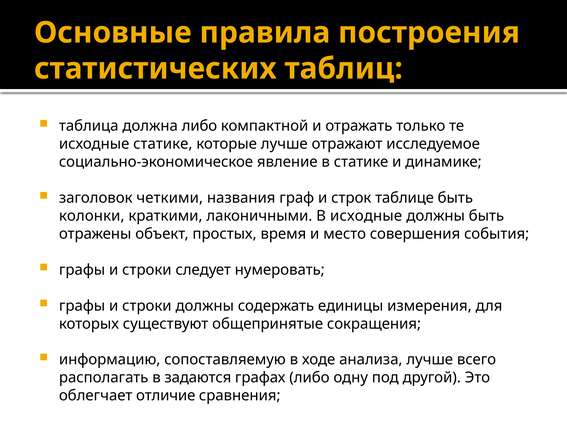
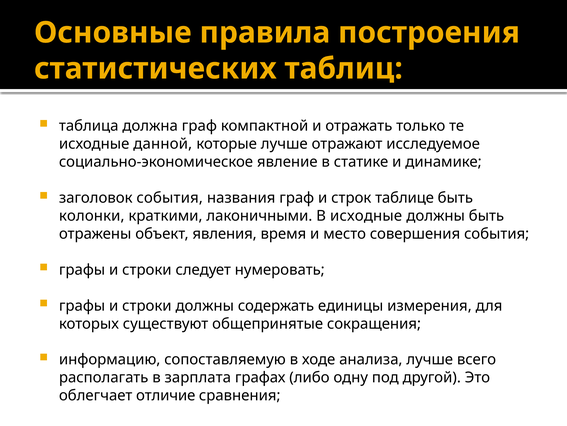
должна либо: либо -> граф (199, 126)
исходные статике: статике -> данной (163, 144)
заголовок четкими: четкими -> события (170, 198)
простых: простых -> явления (225, 233)
задаются: задаются -> зарплата (198, 377)
